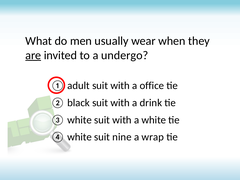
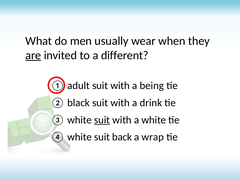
undergo: undergo -> different (125, 55)
office: office -> being (152, 86)
suit underline: none -> present (102, 120)
nine: nine -> back (122, 137)
